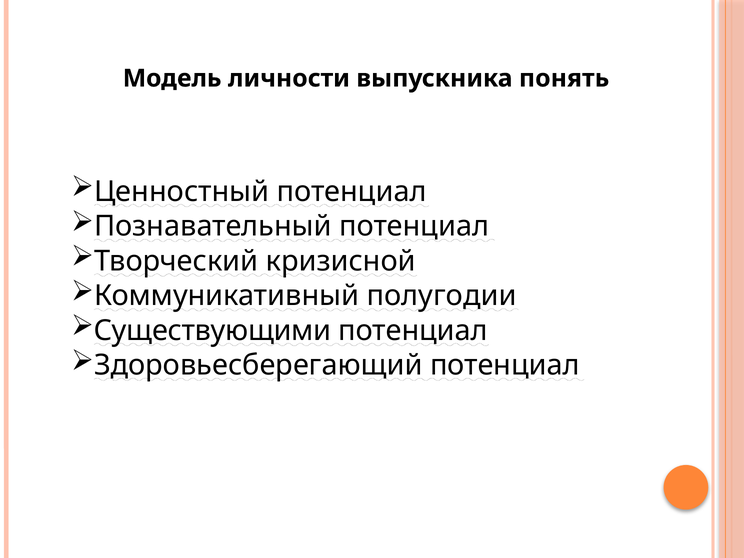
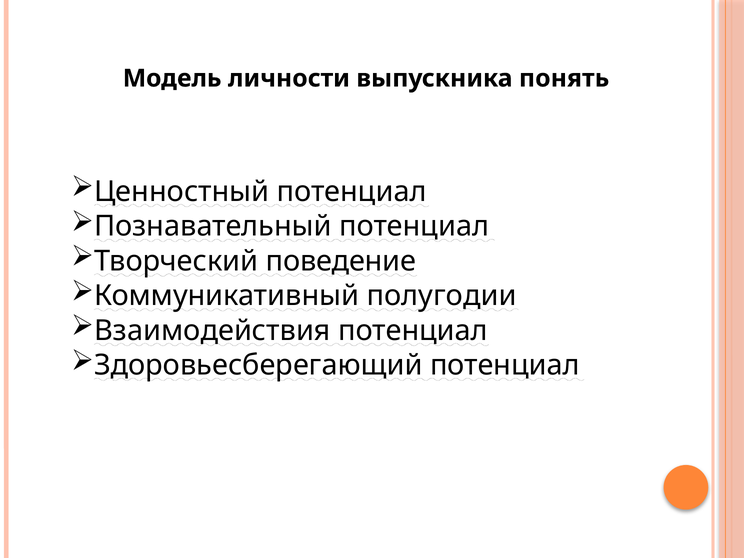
кризисной: кризисной -> поведение (341, 261)
Существующими: Существующими -> Взаимодействия (212, 331)
